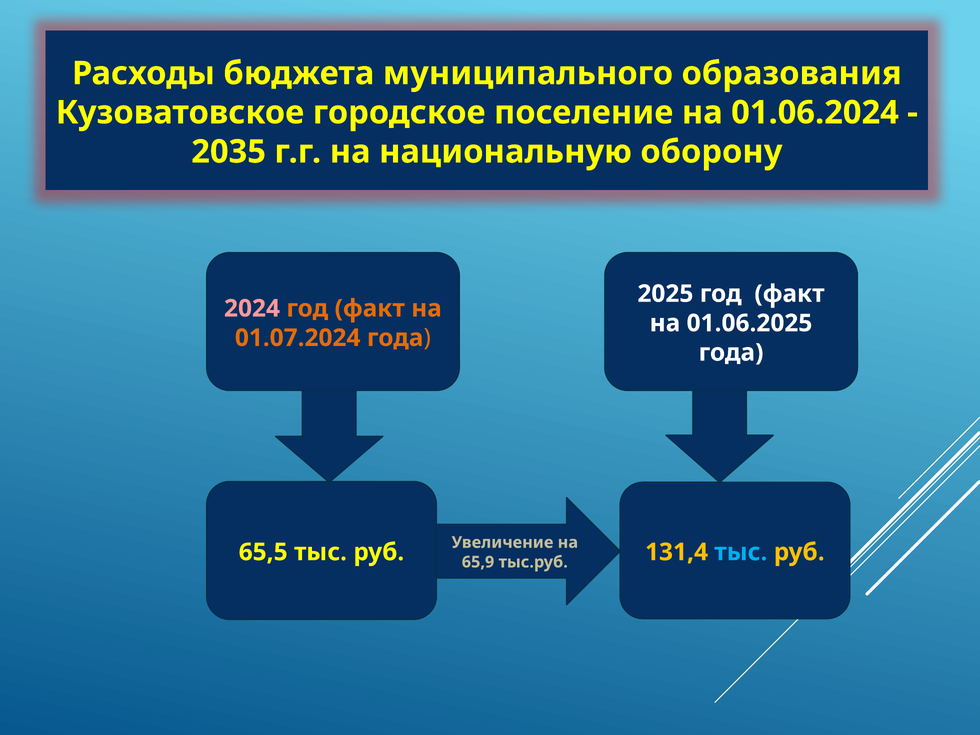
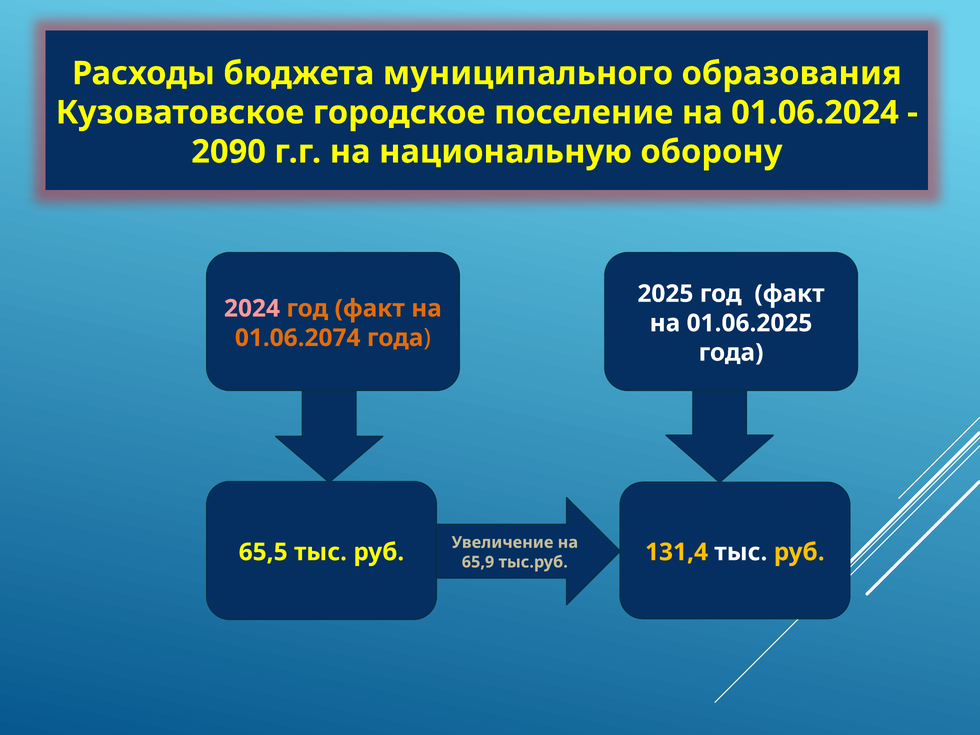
2035: 2035 -> 2090 (229, 152)
01.07.2024: 01.07.2024 -> 01.06.2074 (298, 338)
тыс colour: light blue -> white (741, 552)
